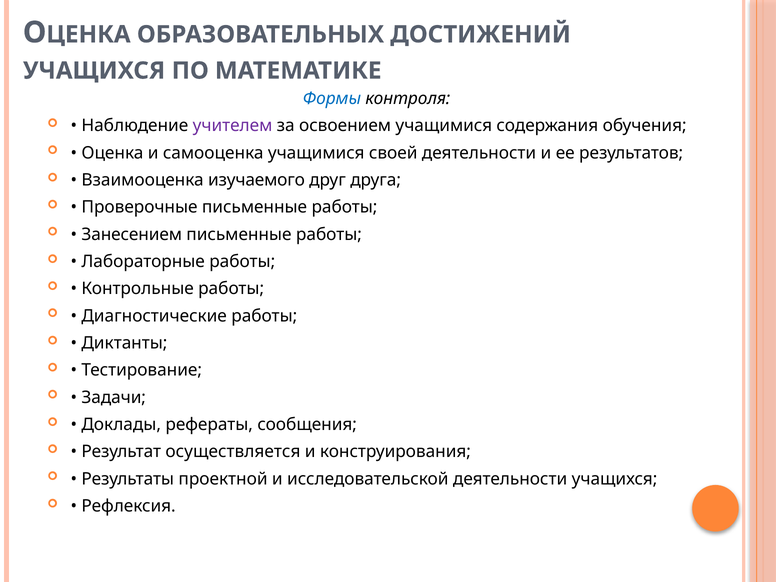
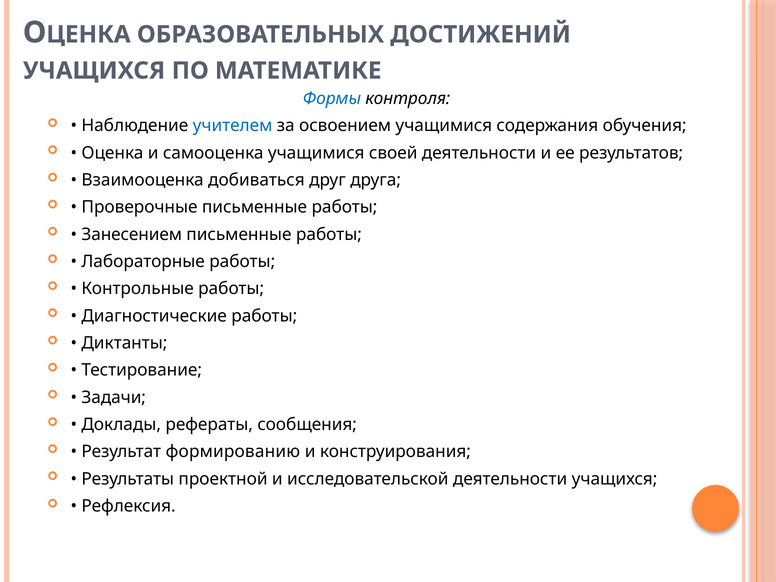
учителем colour: purple -> blue (233, 126)
изучаемого: изучаемого -> добиваться (256, 180)
осуществляется: осуществляется -> формированию (233, 452)
